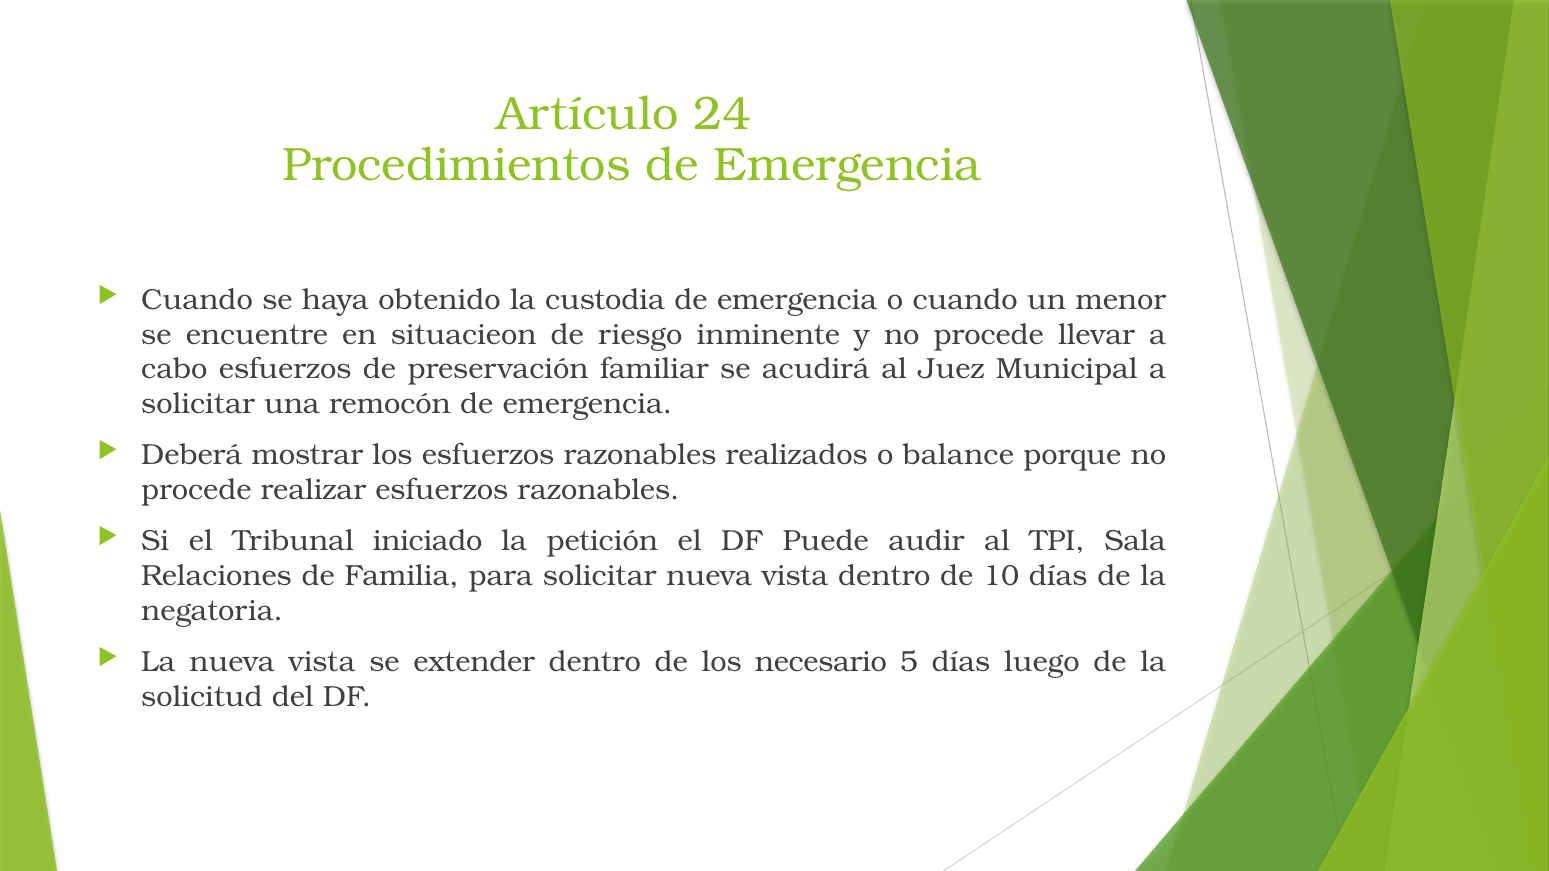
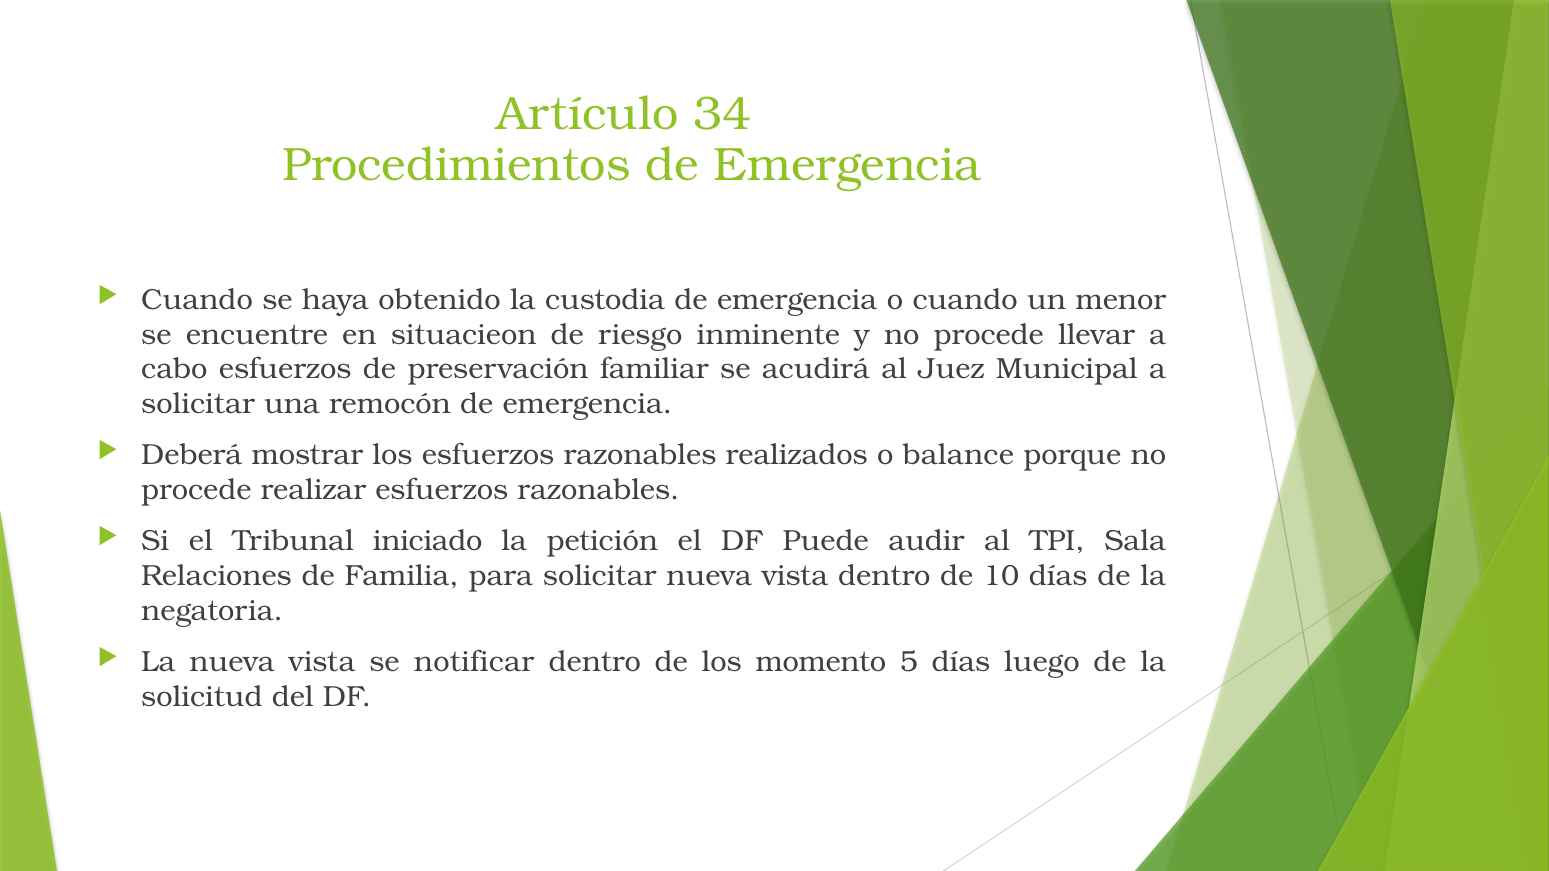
24: 24 -> 34 (723, 115)
extender: extender -> notificar (474, 662)
necesario: necesario -> momento (821, 662)
